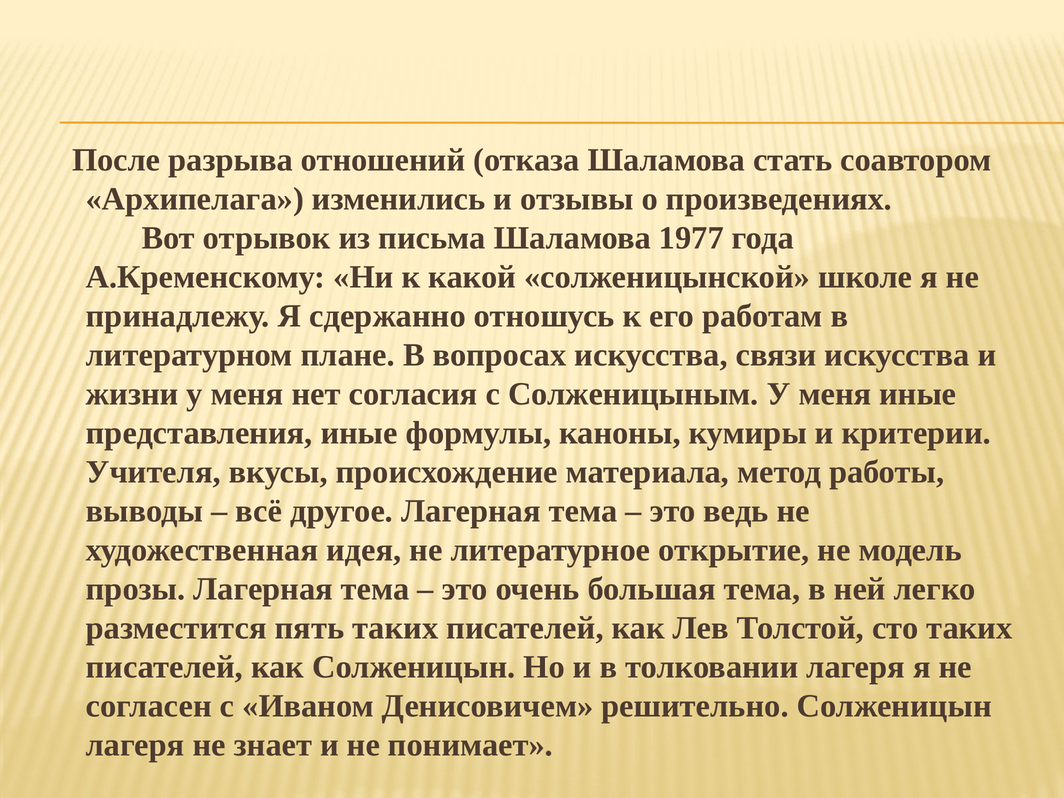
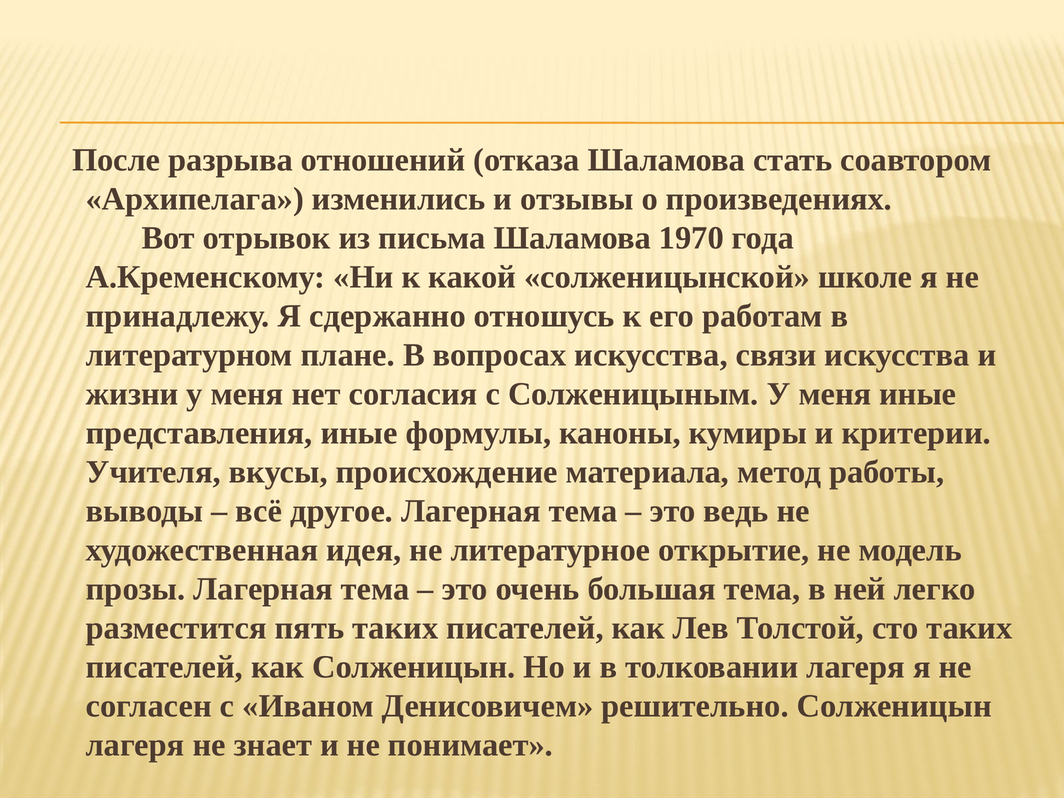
1977: 1977 -> 1970 (691, 238)
